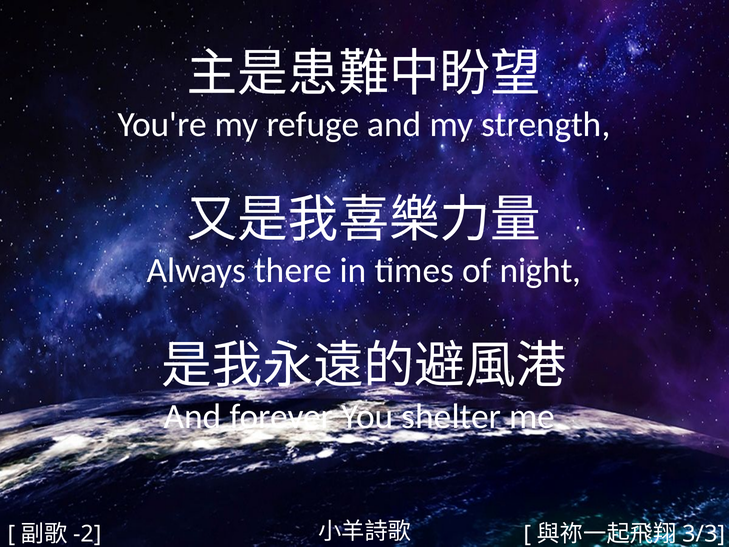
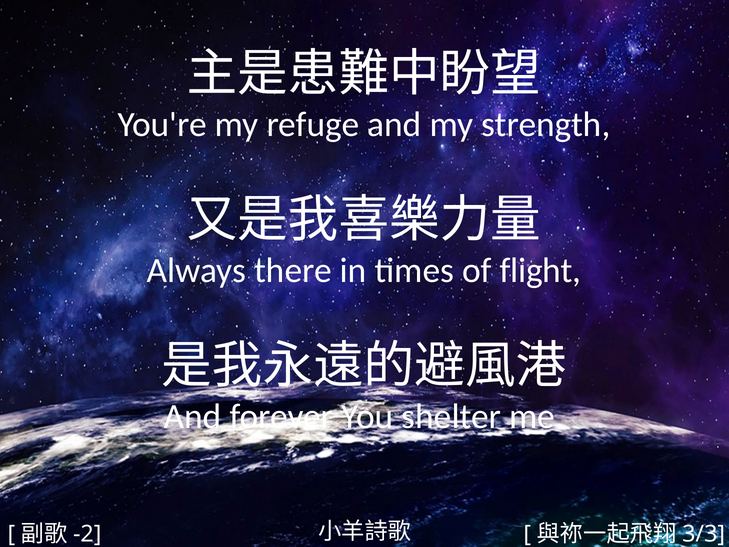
night: night -> flight (540, 270)
